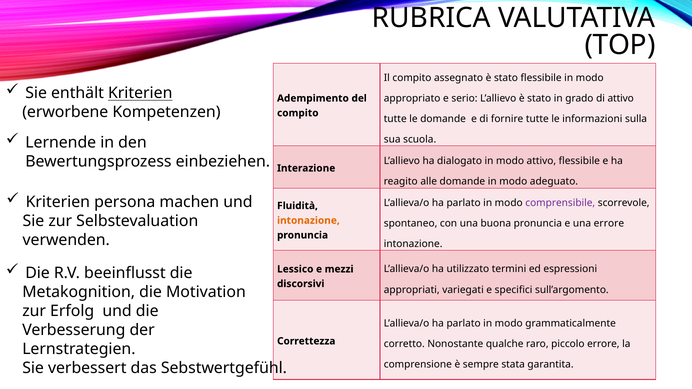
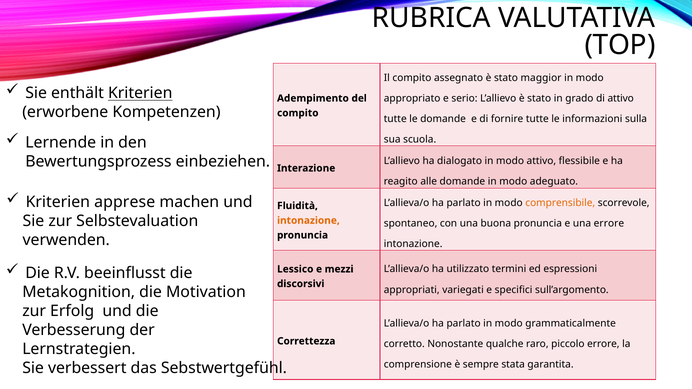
stato flessibile: flessibile -> maggior (541, 78)
persona: persona -> apprese (125, 202)
comprensibile colour: purple -> orange (560, 203)
